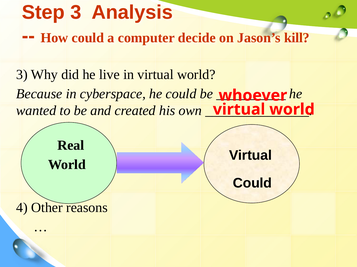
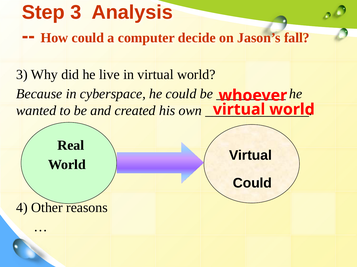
kill: kill -> fall (297, 38)
